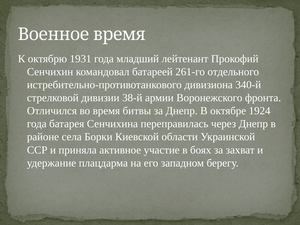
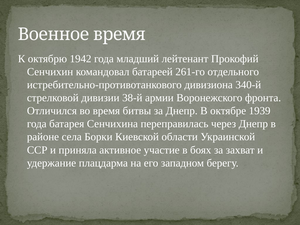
1931: 1931 -> 1942 (81, 59)
1924: 1924 -> 1939 (260, 111)
